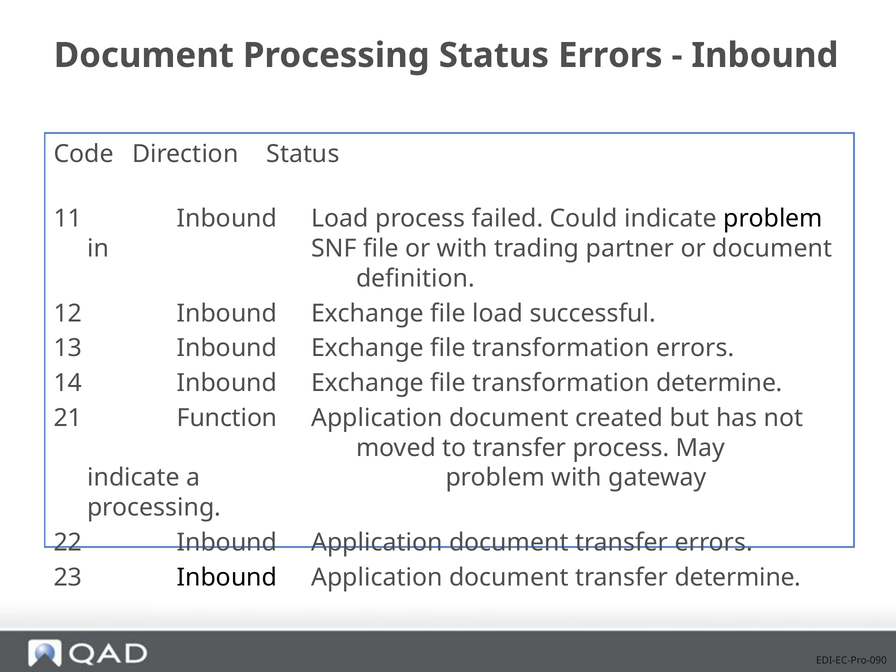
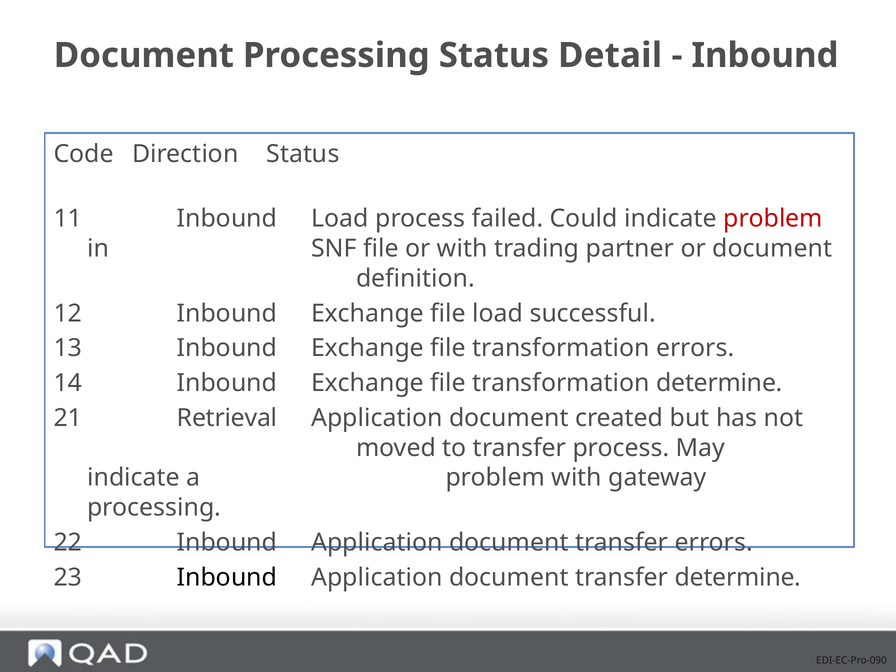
Status Errors: Errors -> Detail (610, 55)
problem colour: black -> red (773, 219)
Function: Function -> Retrieval (227, 418)
